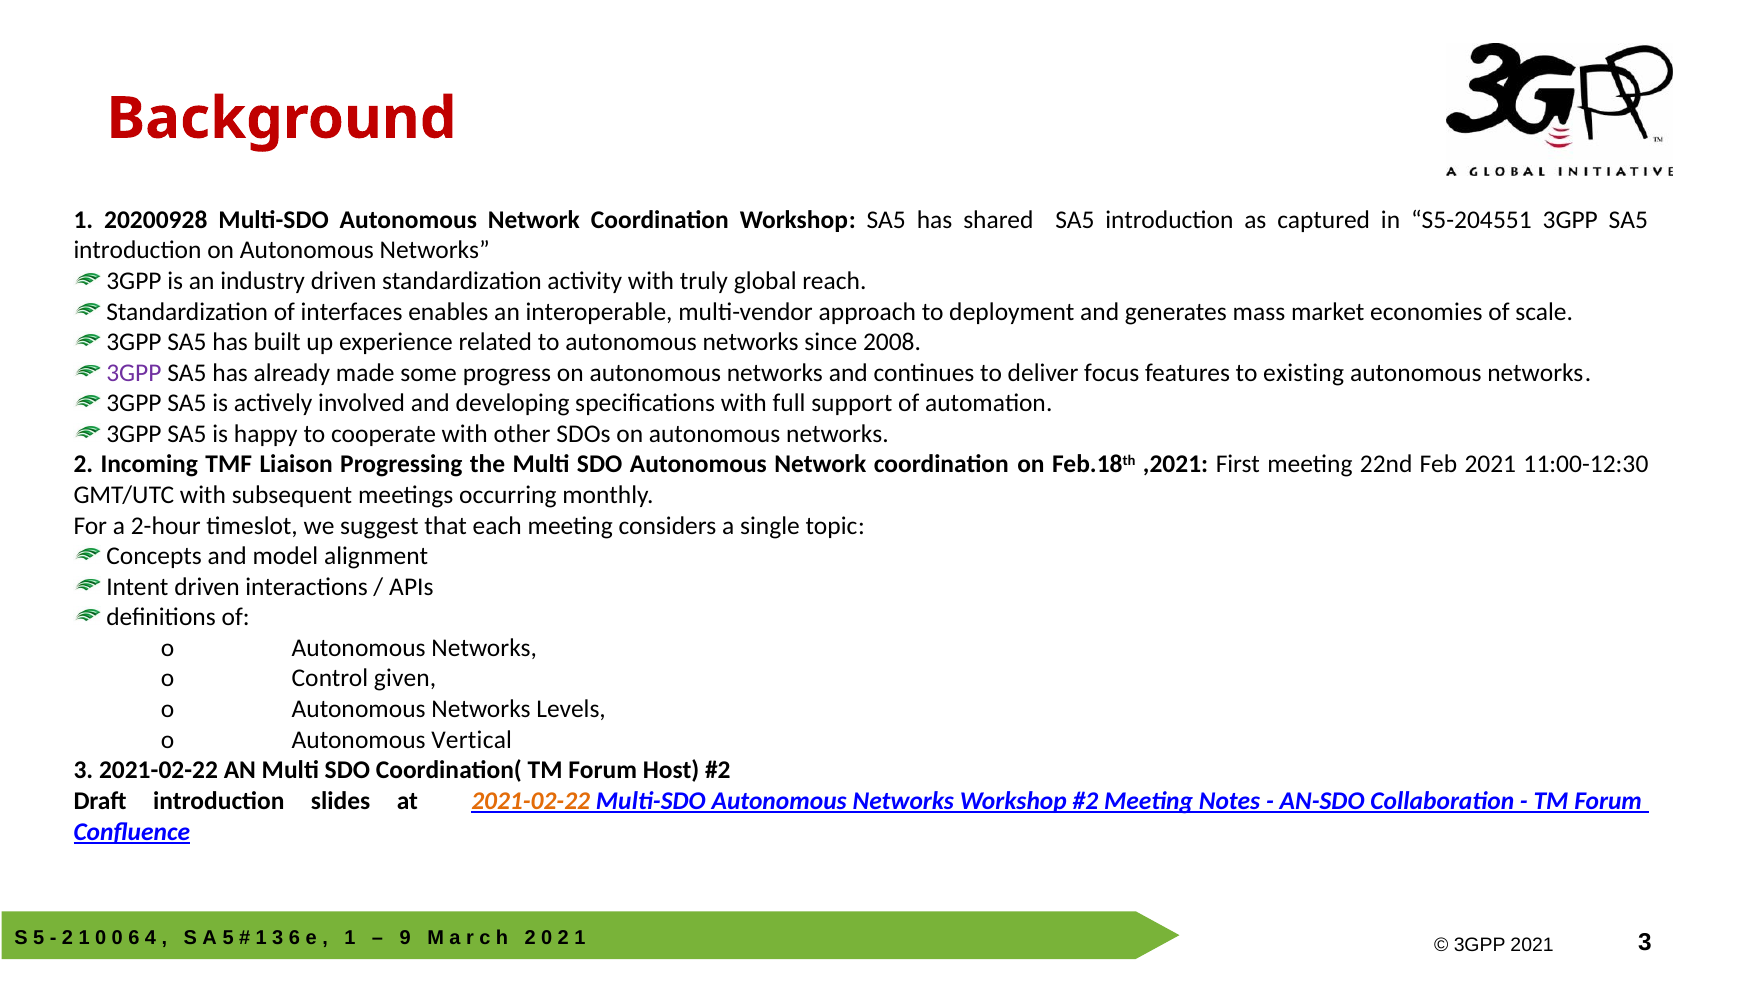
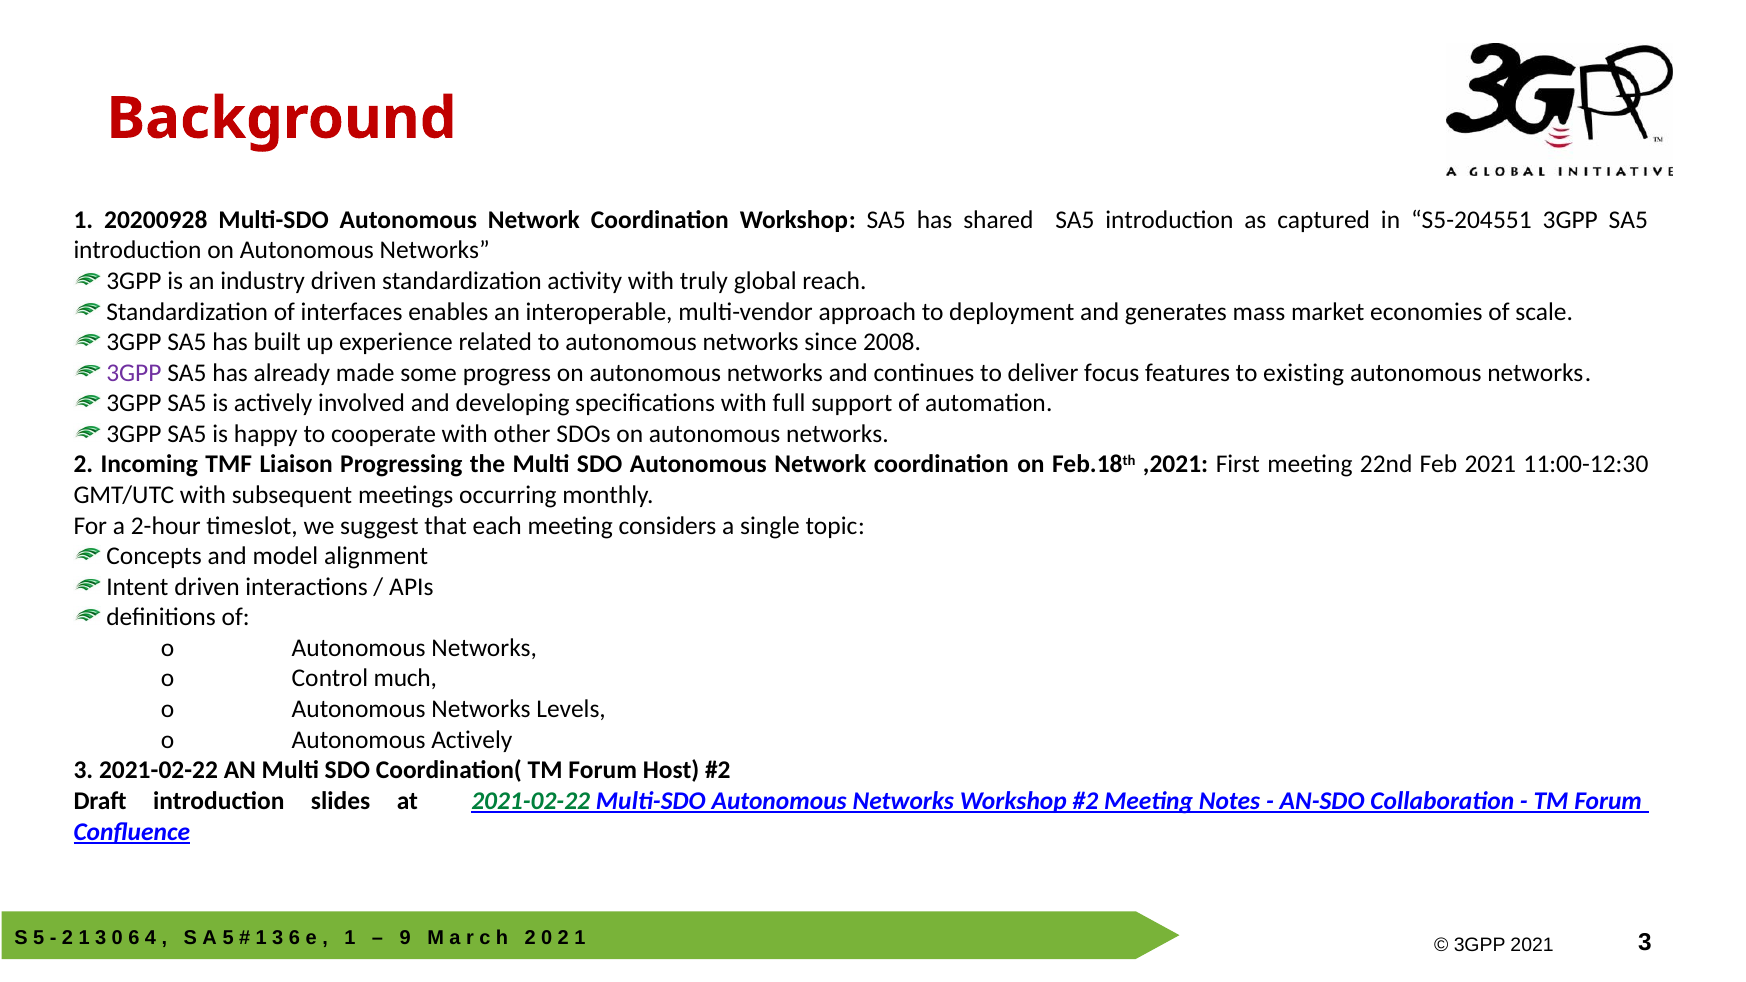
given: given -> much (405, 679)
Autonomous Vertical: Vertical -> Actively (472, 740)
2021-02-22 colour: orange -> green (531, 801)
2 1 0: 0 -> 3 (101, 938)
